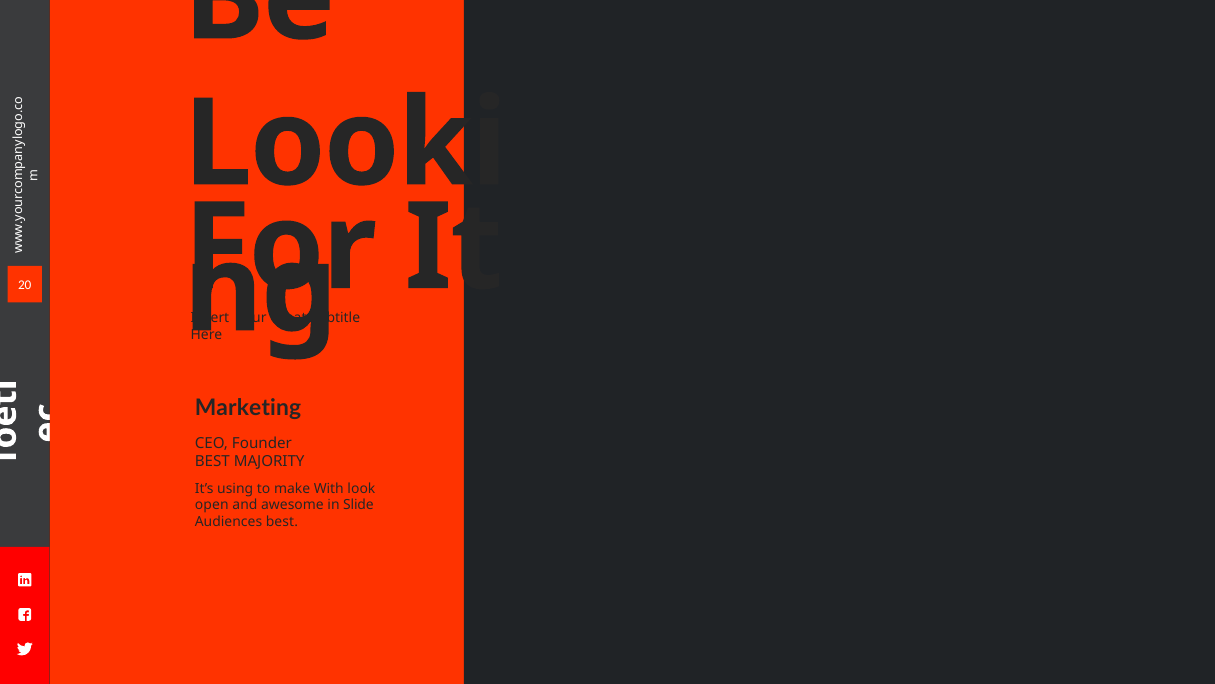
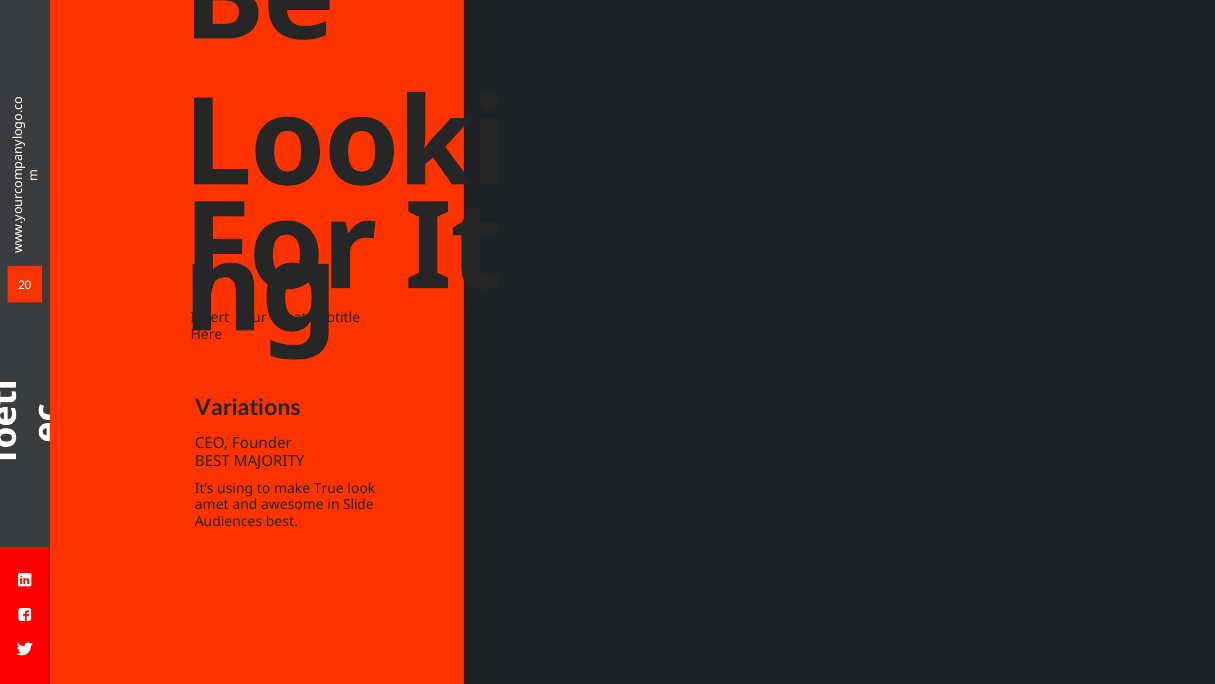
Marketing: Marketing -> Variations (248, 408)
With: With -> True (329, 488)
open: open -> amet (212, 505)
